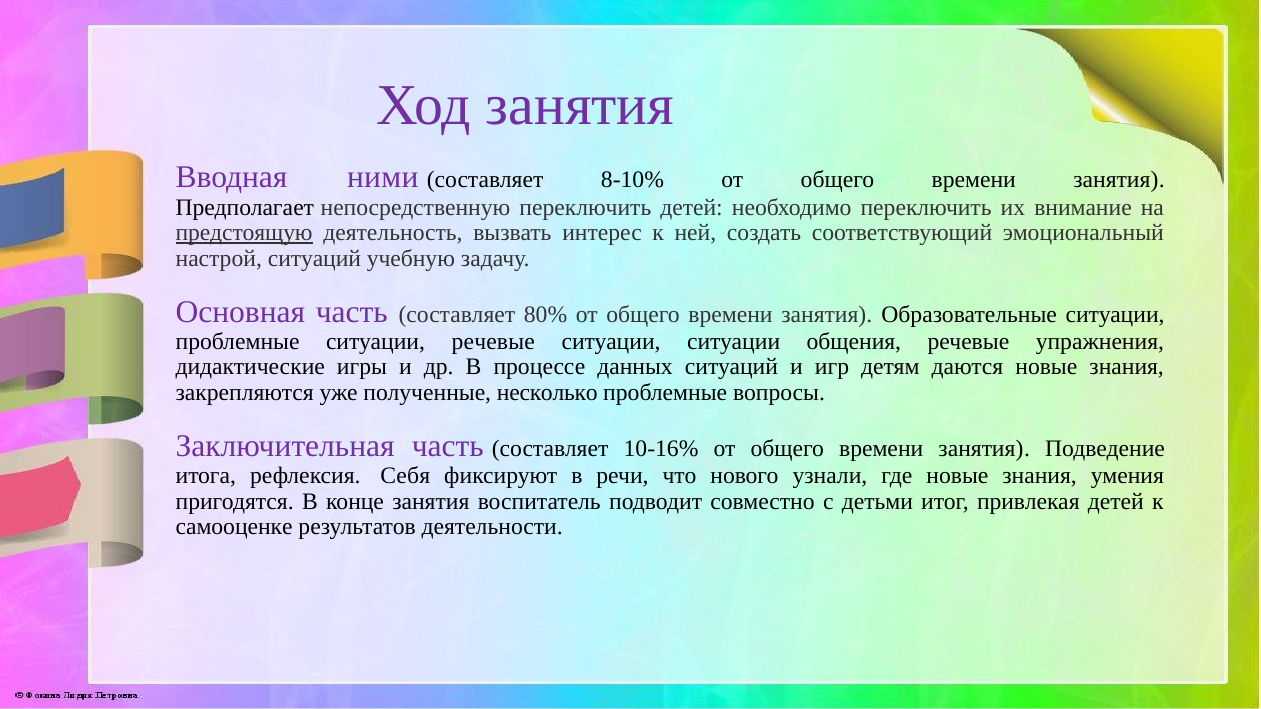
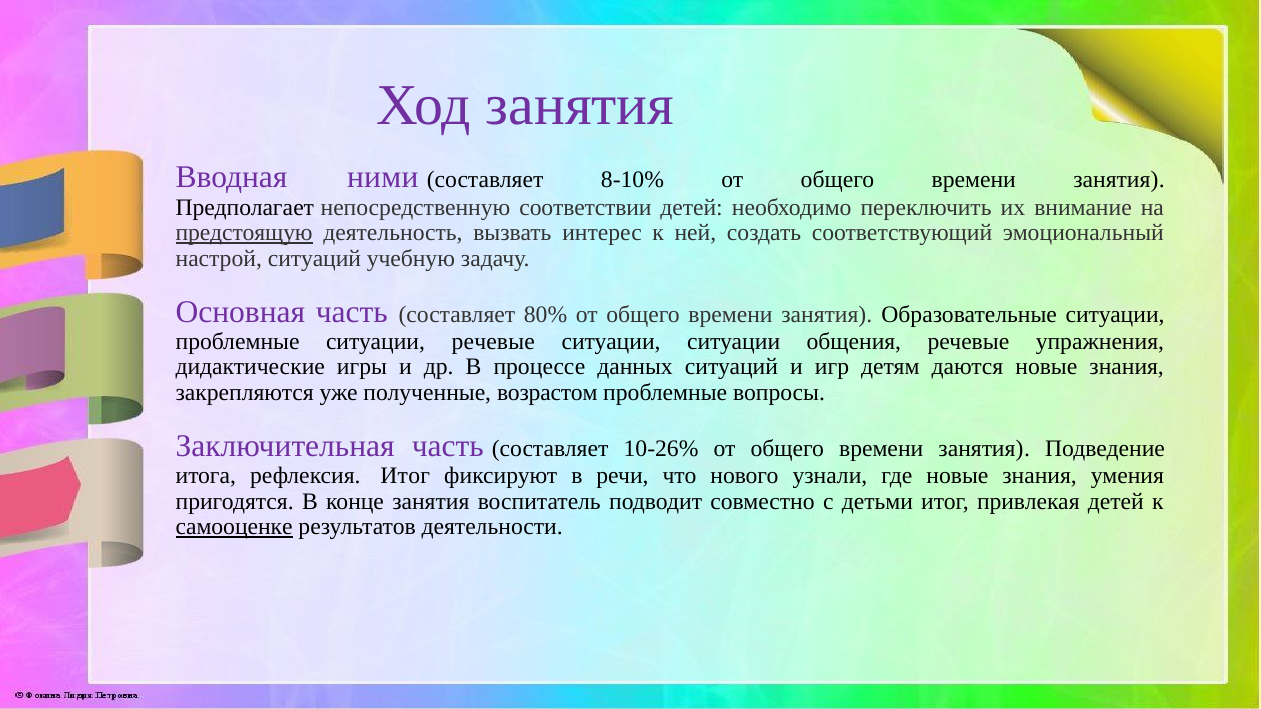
непосредственную переключить: переключить -> соответствии (585, 207)
несколько: несколько -> возрастом (547, 393)
10-16%: 10-16% -> 10-26% (661, 449)
рефлексия Себя: Себя -> Итог (405, 476)
самооценке underline: none -> present (234, 527)
